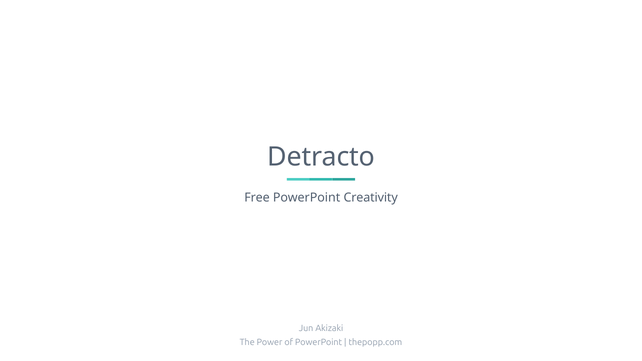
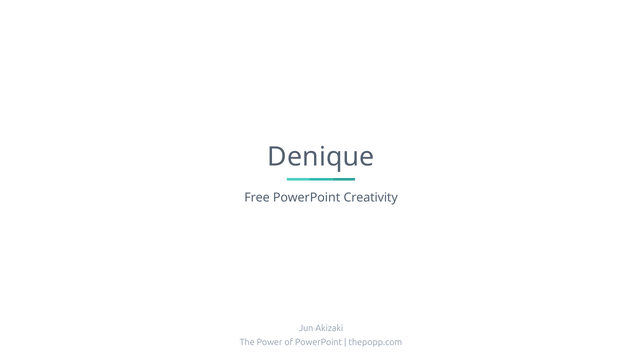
Detracto: Detracto -> Denique (321, 157)
